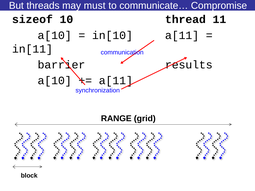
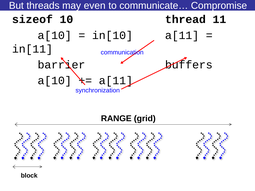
must: must -> even (95, 6)
results: results -> buffers (189, 65)
